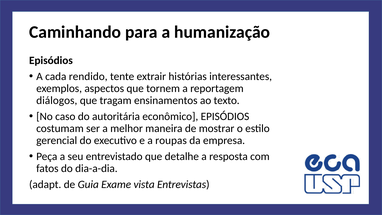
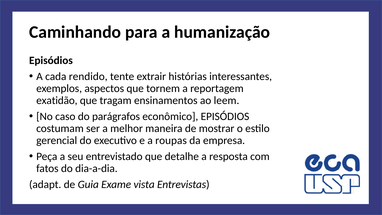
diálogos: diálogos -> exatidão (57, 100)
texto: texto -> leem (227, 100)
autoritária: autoritária -> parágrafos (116, 116)
